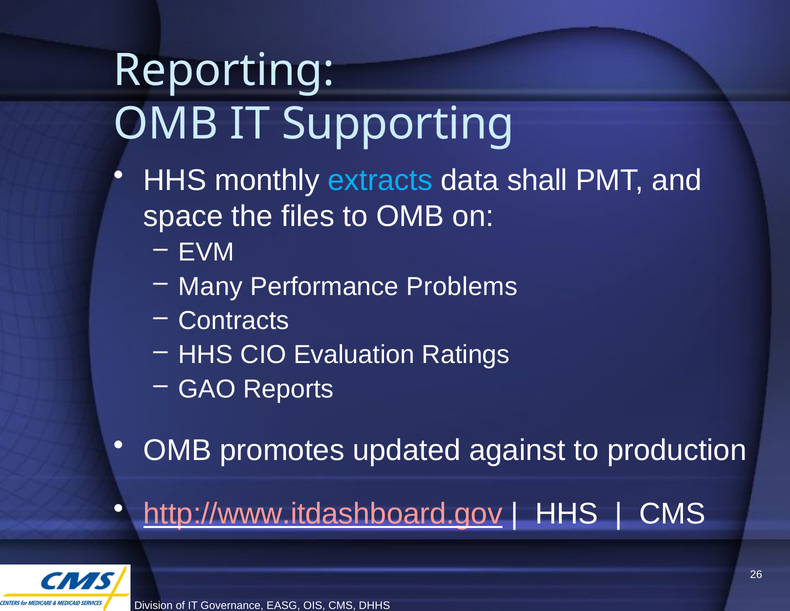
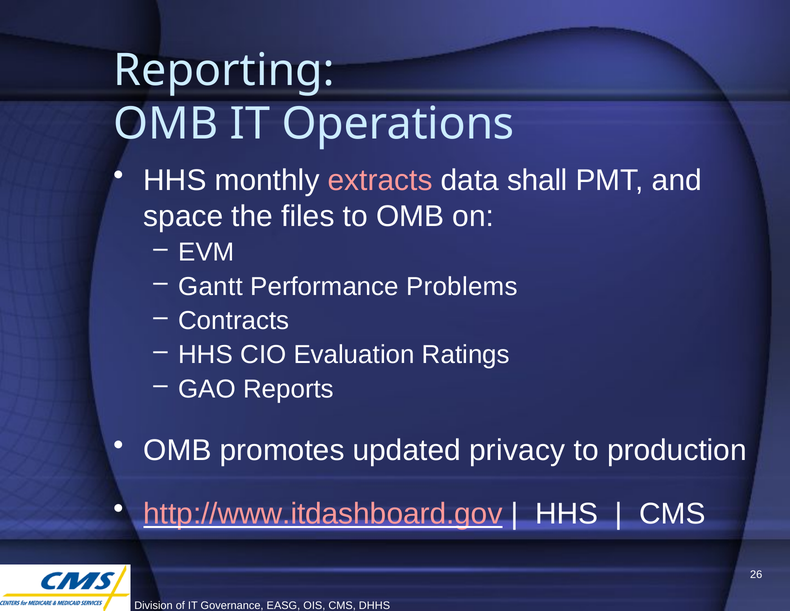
Supporting: Supporting -> Operations (398, 124)
extracts colour: light blue -> pink (380, 180)
Many: Many -> Gantt (211, 286)
against: against -> privacy (517, 450)
